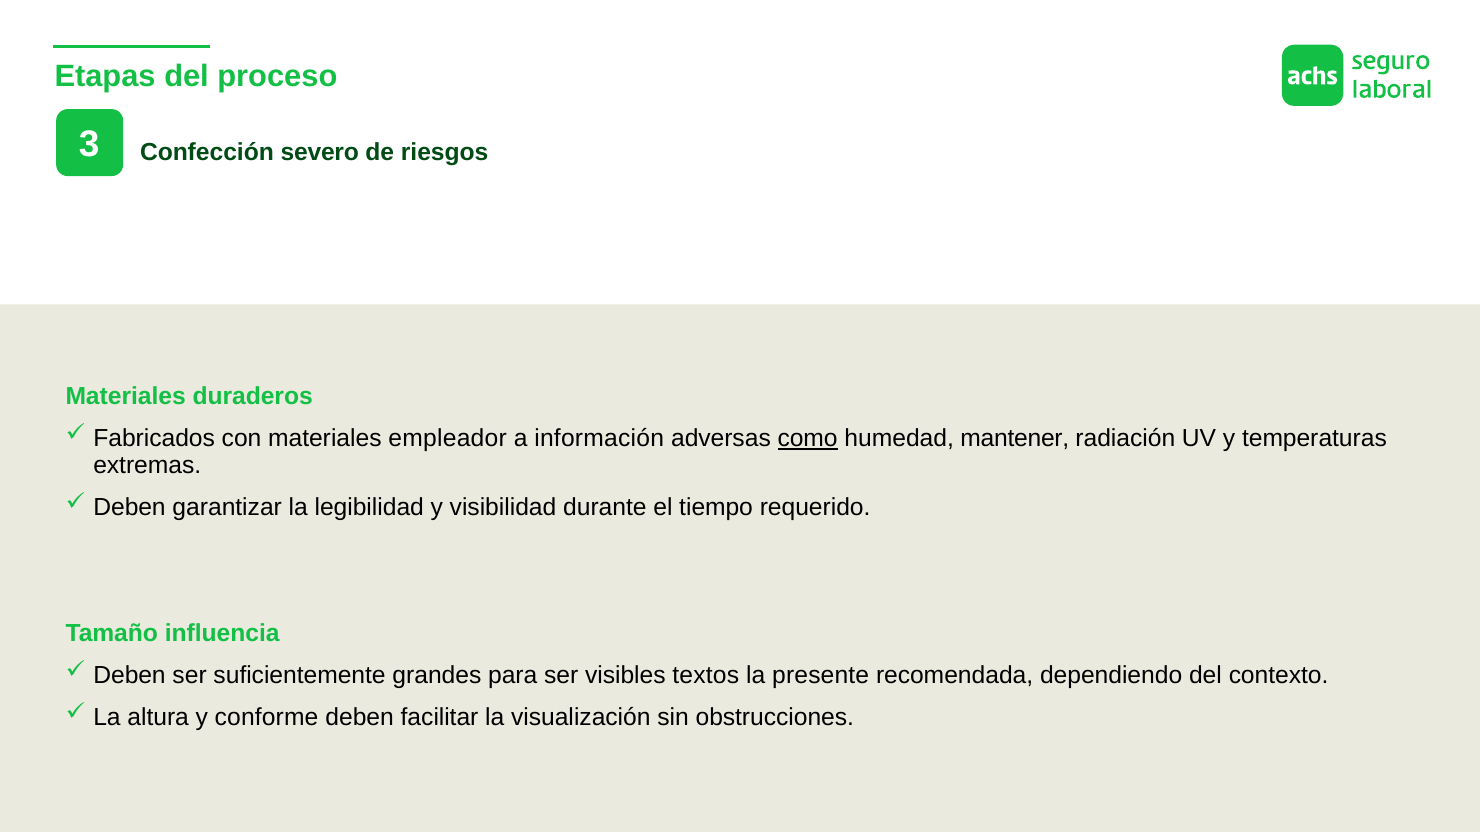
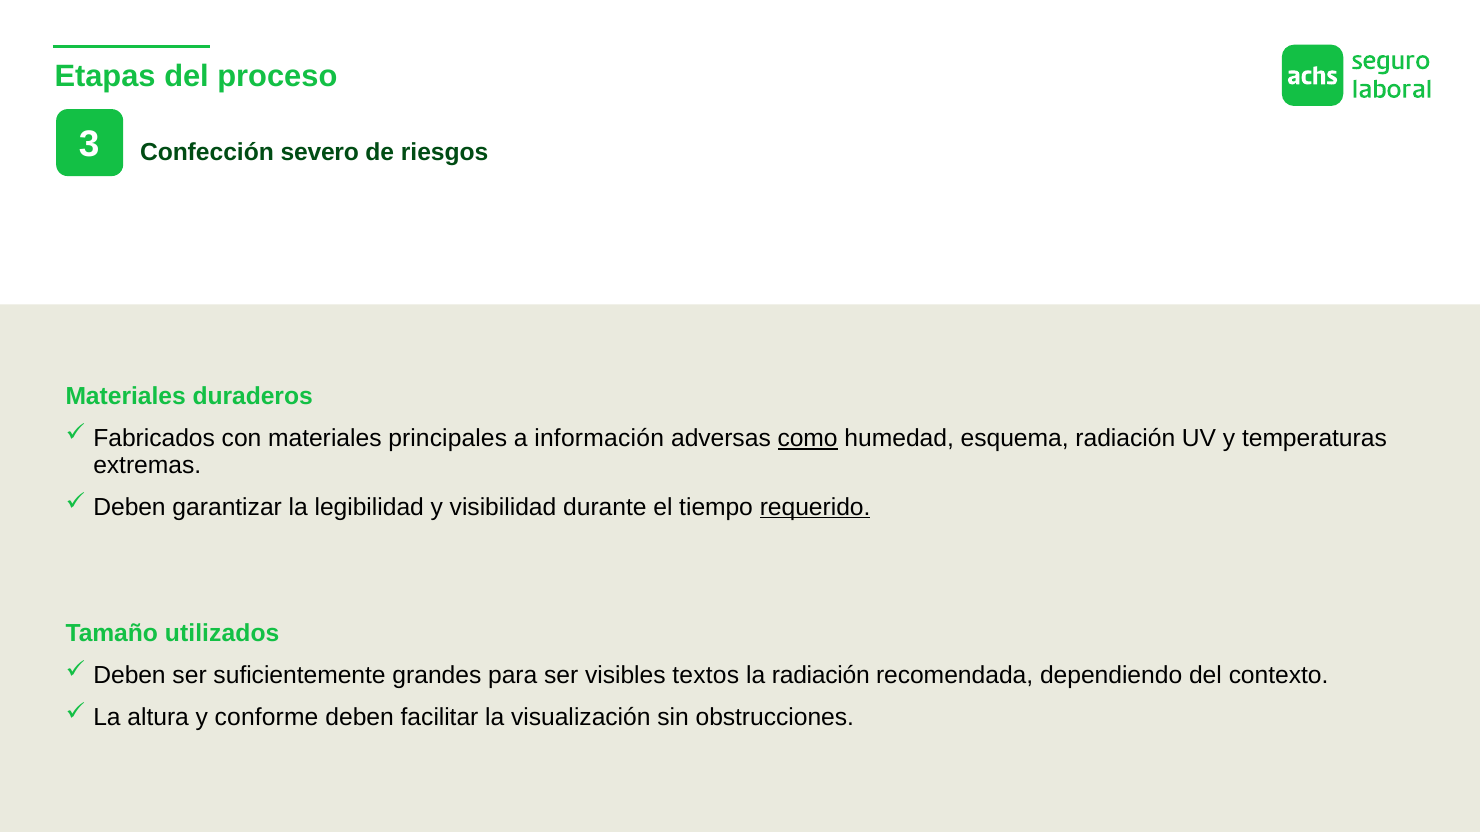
empleador: empleador -> principales (448, 439)
mantener: mantener -> esquema (1015, 439)
requerido underline: none -> present (815, 507)
influencia: influencia -> utilizados (222, 634)
la presente: presente -> radiación (821, 676)
